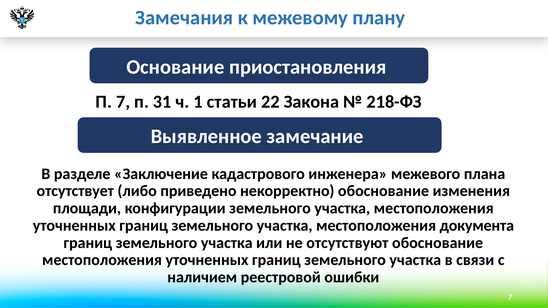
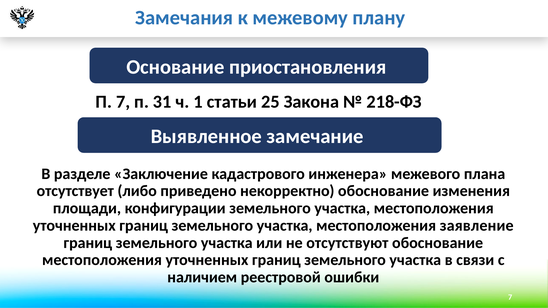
22: 22 -> 25 (270, 102)
документа: документа -> заявление (477, 226)
